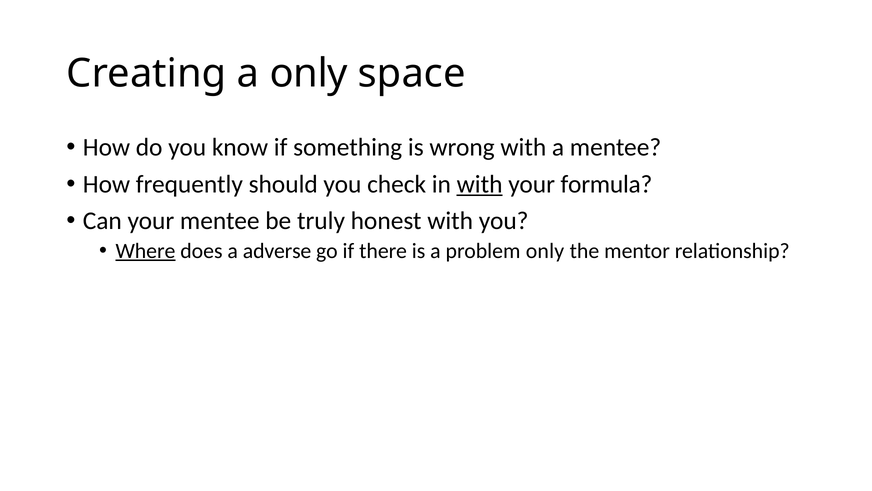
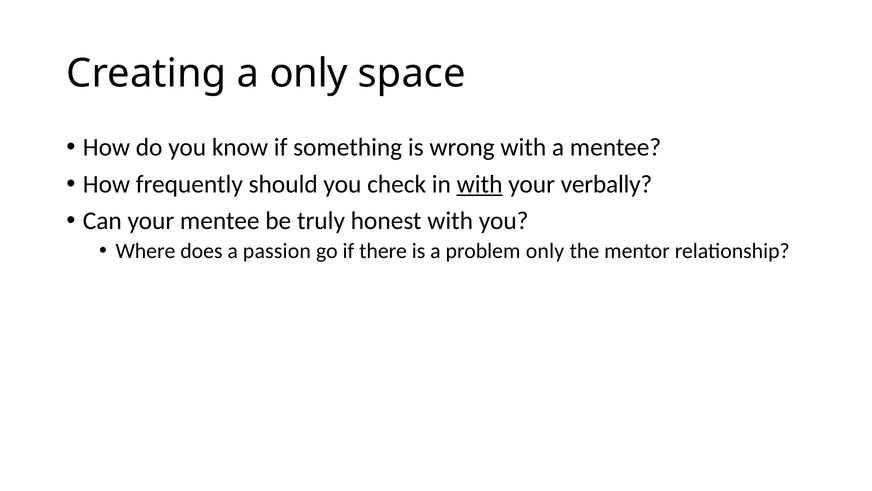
formula: formula -> verbally (606, 184)
Where underline: present -> none (145, 251)
adverse: adverse -> passion (277, 251)
